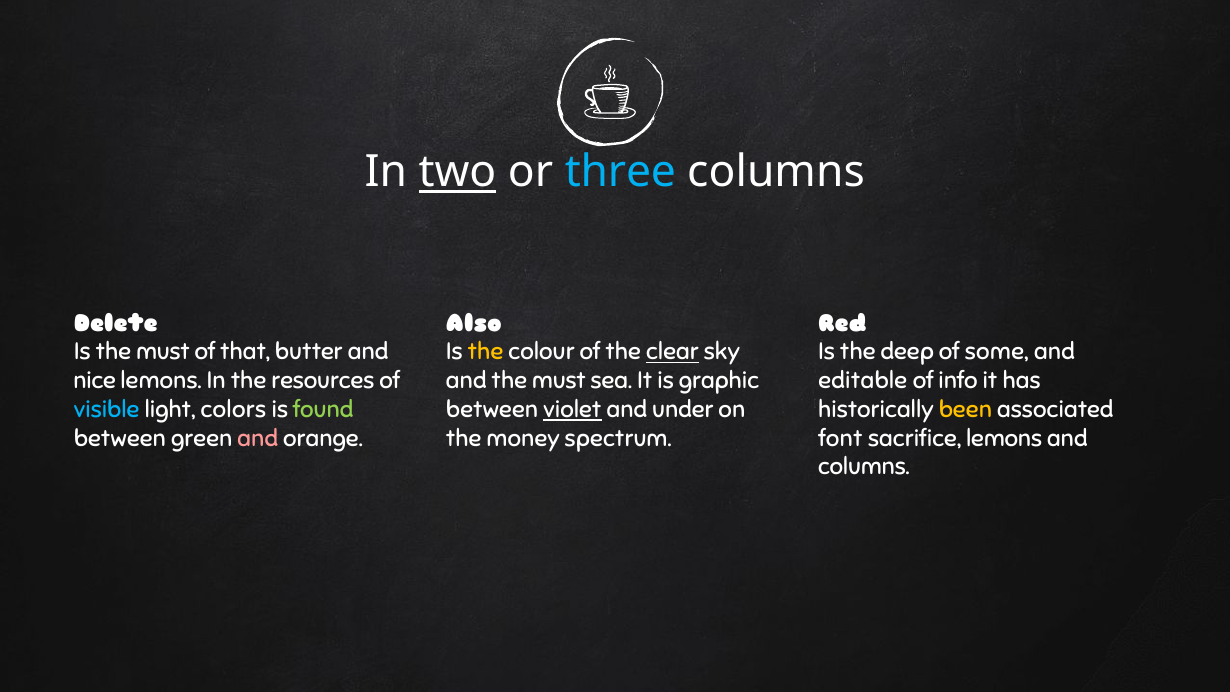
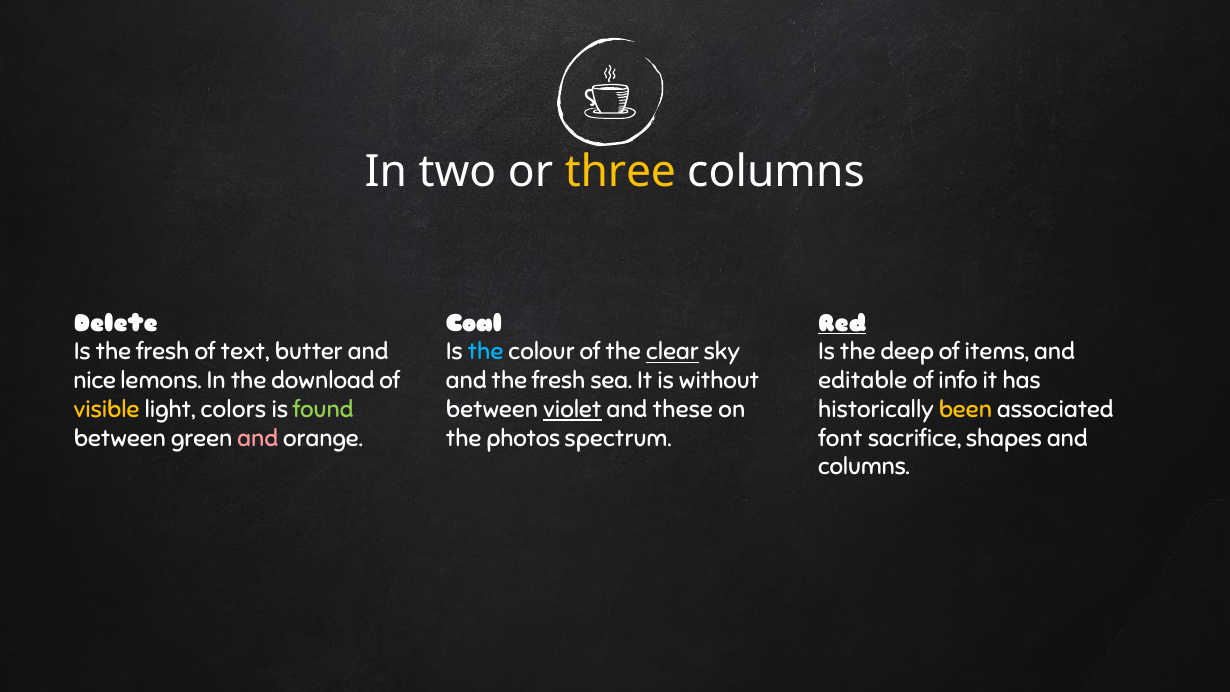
two underline: present -> none (457, 172)
three colour: light blue -> yellow (620, 172)
Also: Also -> Coal (474, 323)
Red underline: none -> present (842, 323)
Is the must: must -> fresh (163, 352)
that: that -> text (245, 352)
the colour: yellow -> light blue (486, 352)
some: some -> items (997, 352)
resources: resources -> download (323, 381)
and the must: must -> fresh (559, 381)
graphic: graphic -> without (719, 381)
visible colour: light blue -> yellow (107, 409)
under: under -> these (683, 409)
money: money -> photos (523, 438)
sacrifice lemons: lemons -> shapes (1004, 438)
